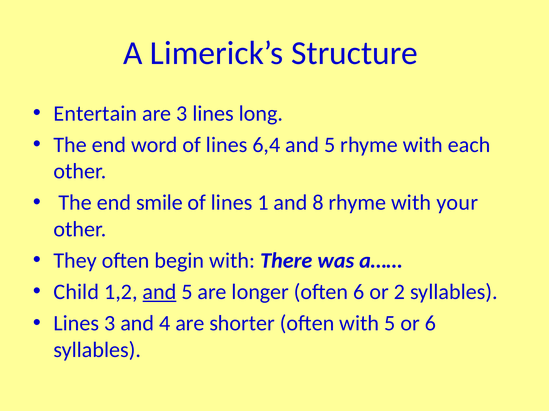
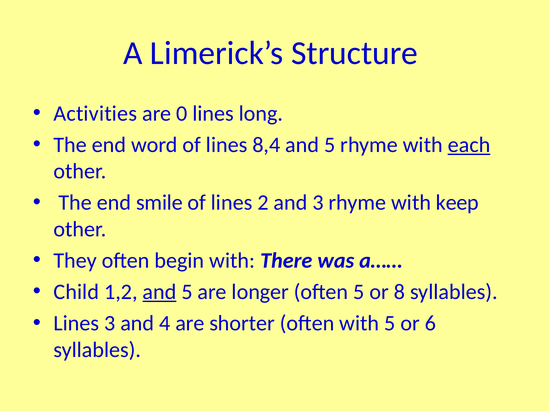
Entertain: Entertain -> Activities (95, 114)
are 3: 3 -> 0 (182, 114)
6,4: 6,4 -> 8,4 (266, 145)
each underline: none -> present (469, 145)
1: 1 -> 2 (263, 203)
and 8: 8 -> 3 (318, 203)
your: your -> keep (457, 203)
often 6: 6 -> 5 (359, 292)
2: 2 -> 8 (399, 292)
